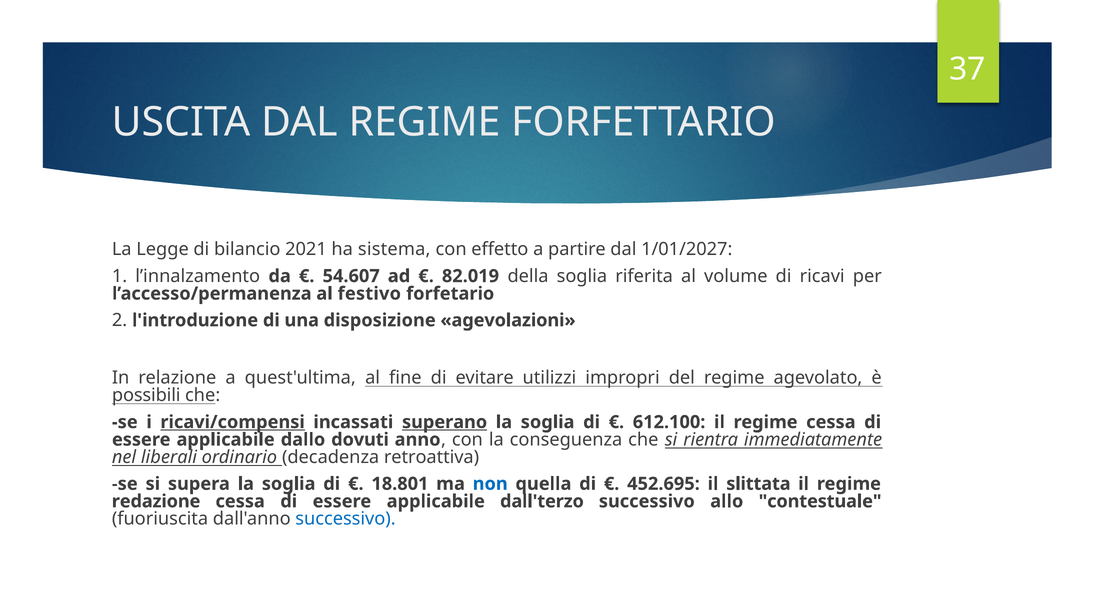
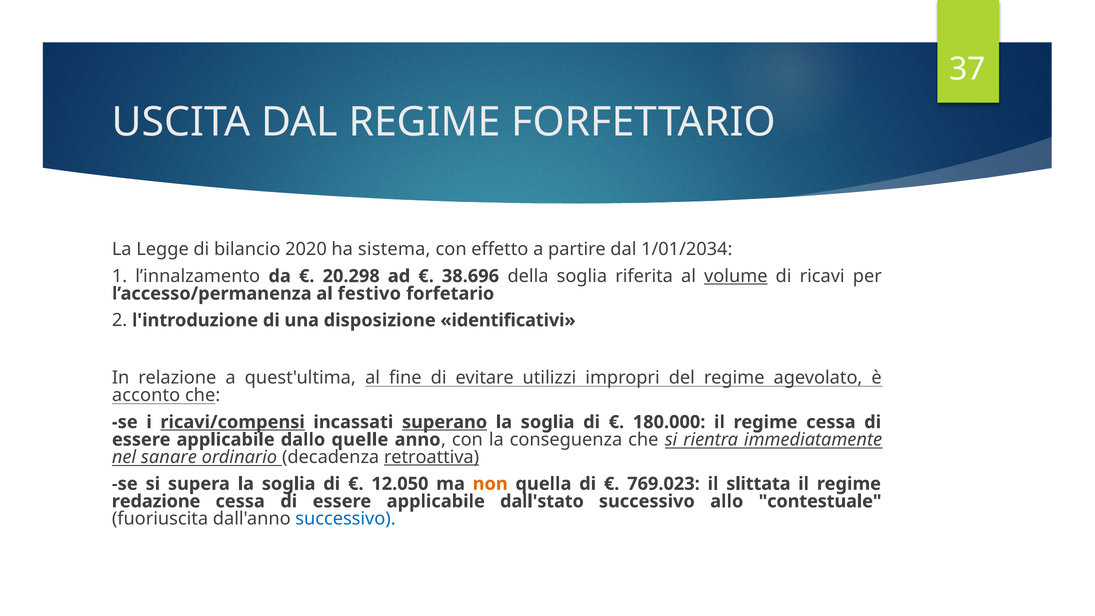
2021: 2021 -> 2020 (306, 249)
1/01/2027: 1/01/2027 -> 1/01/2034 (687, 249)
54.607: 54.607 -> 20.298 (351, 276)
82.019: 82.019 -> 38.696 (470, 276)
volume underline: none -> present (736, 276)
agevolazioni: agevolazioni -> identificativi (508, 320)
possibili: possibili -> acconto (146, 395)
612.100: 612.100 -> 180.000 (669, 422)
dovuti: dovuti -> quelle (360, 440)
liberali: liberali -> sanare (169, 457)
retroattiva underline: none -> present (432, 457)
18.801: 18.801 -> 12.050 (400, 484)
non colour: blue -> orange (490, 484)
452.695: 452.695 -> 769.023 (663, 484)
dall'terzo: dall'terzo -> dall'stato (542, 501)
